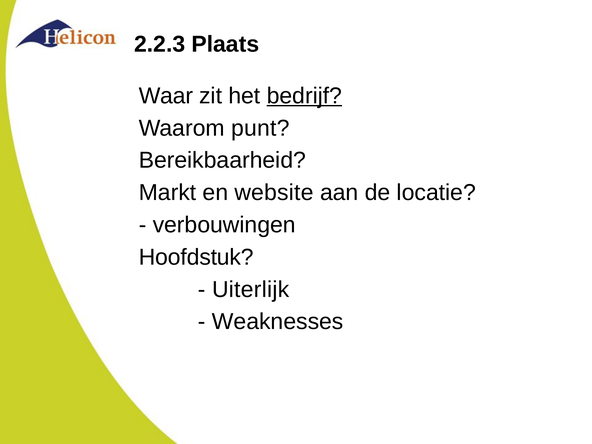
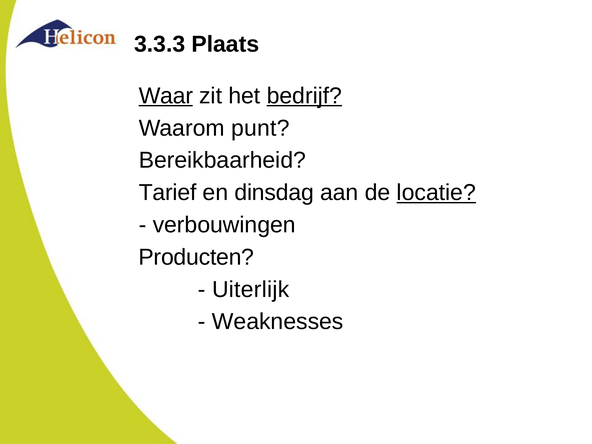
2.2.3: 2.2.3 -> 3.3.3 (160, 44)
Waar underline: none -> present (166, 96)
Markt: Markt -> Tarief (168, 193)
website: website -> dinsdag (274, 193)
locatie underline: none -> present (436, 193)
Hoofdstuk: Hoofdstuk -> Producten (196, 257)
